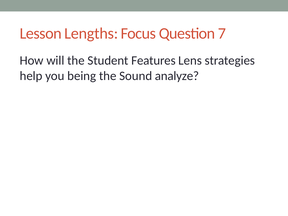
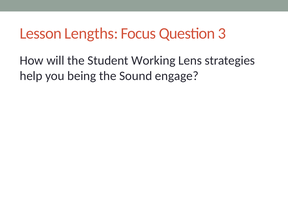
7: 7 -> 3 (222, 34)
Features: Features -> Working (153, 60)
analyze: analyze -> engage (177, 76)
